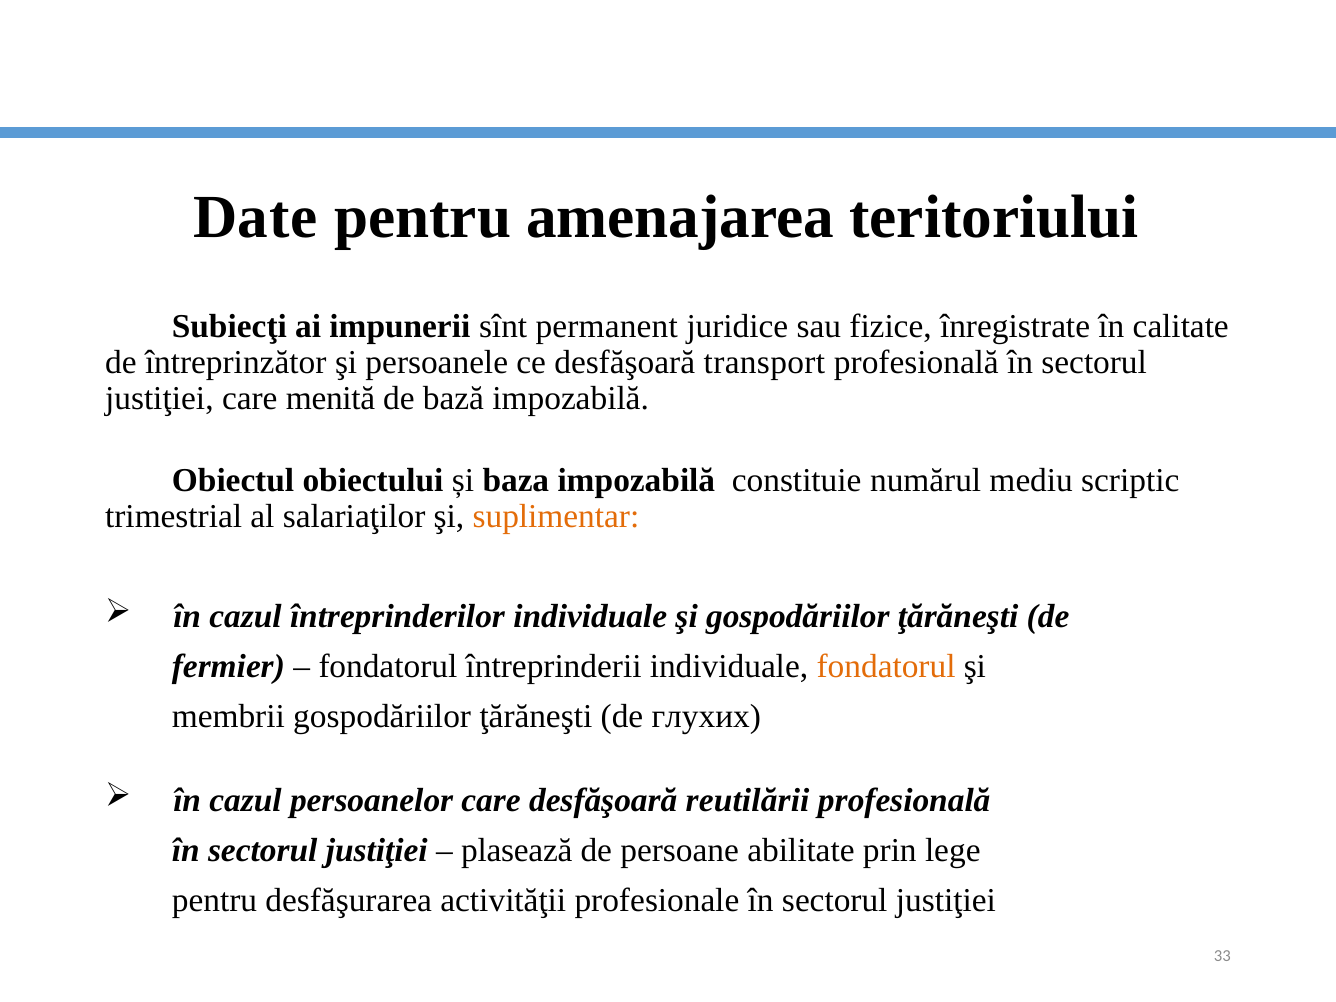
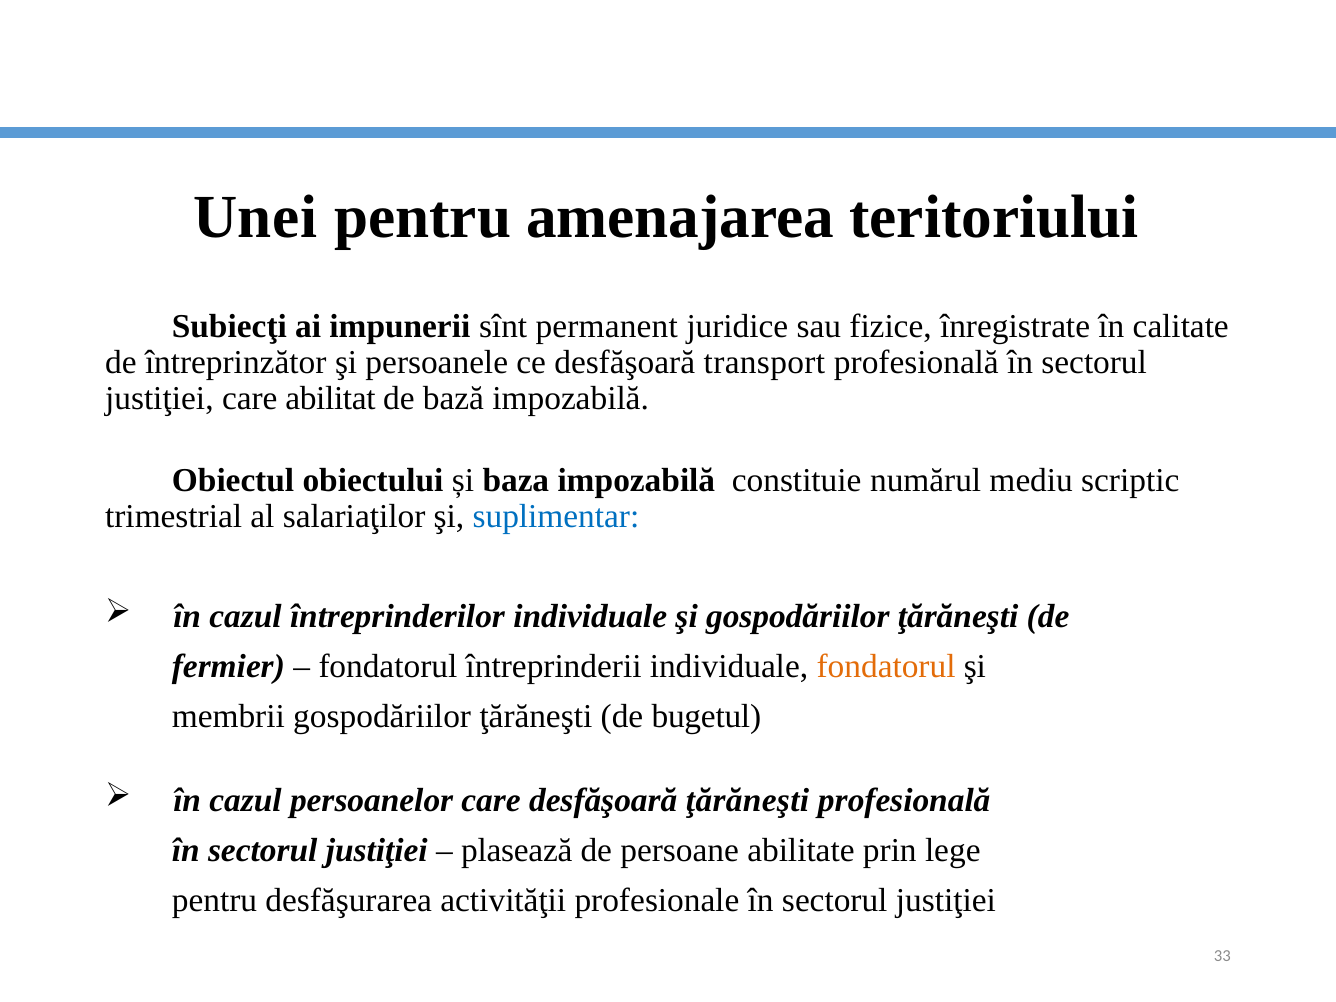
Date: Date -> Unei (255, 217)
menită: menită -> abilitat (331, 399)
suplimentar colour: orange -> blue (556, 517)
глухих: глухих -> bugetul (706, 717)
desfăşoară reutilării: reutilării -> ţărăneşti (748, 801)
